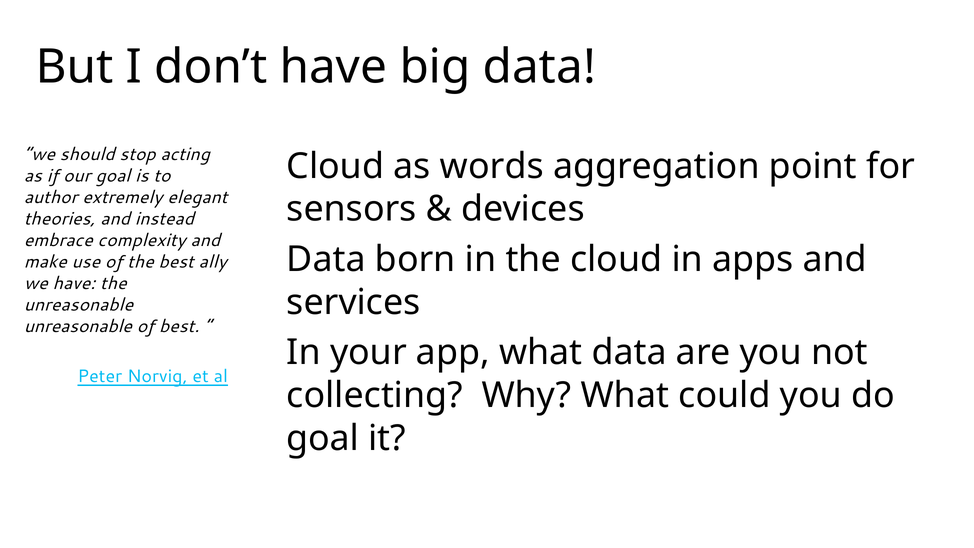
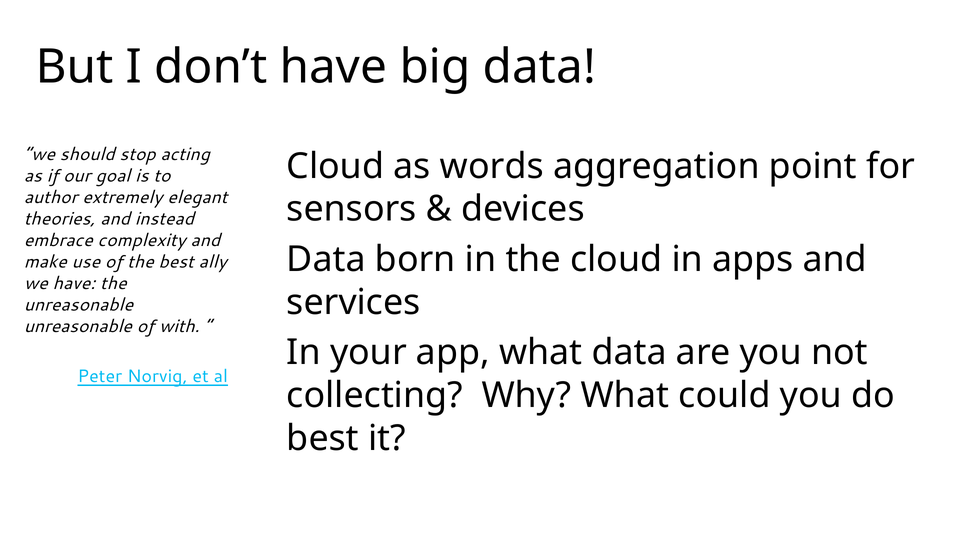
of best: best -> with (179, 326)
goal: goal -> best (323, 438)
